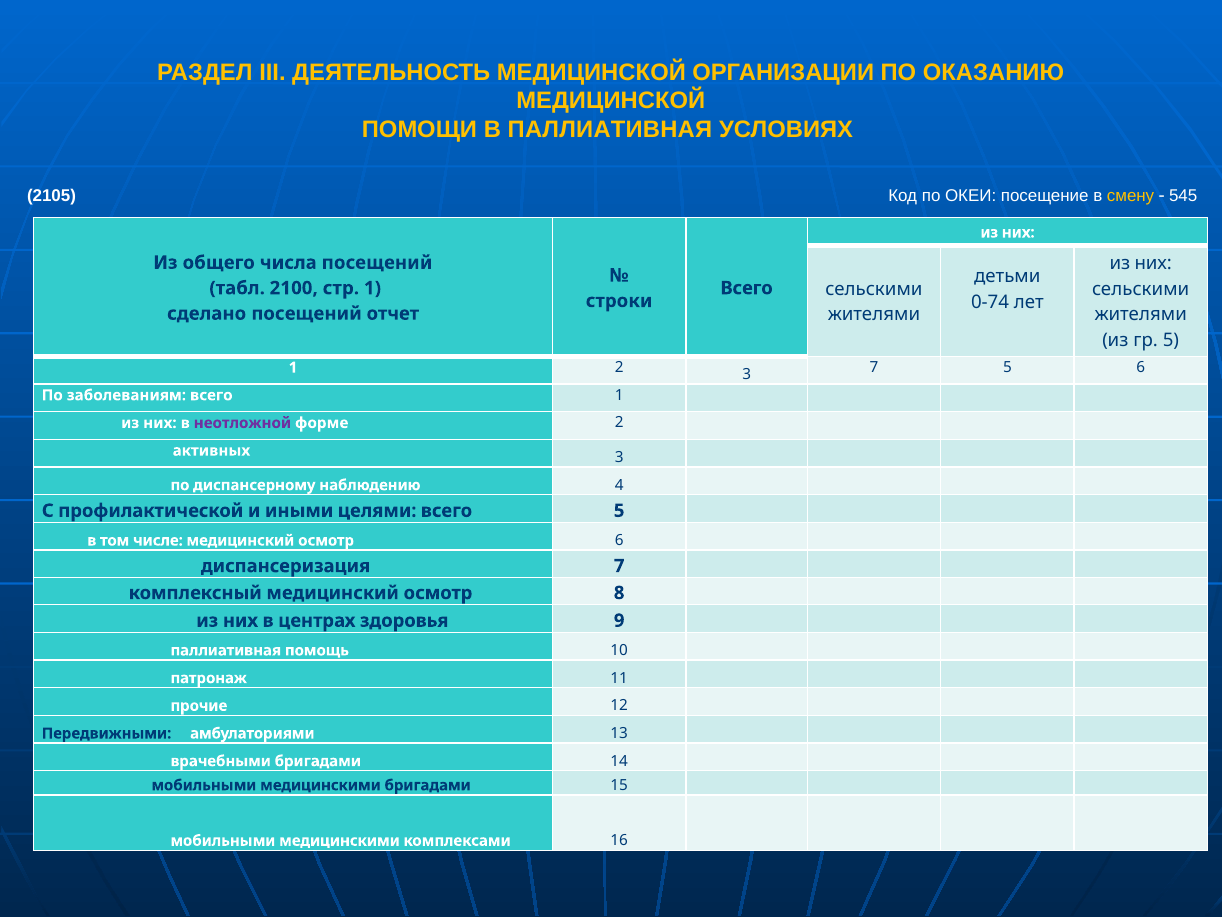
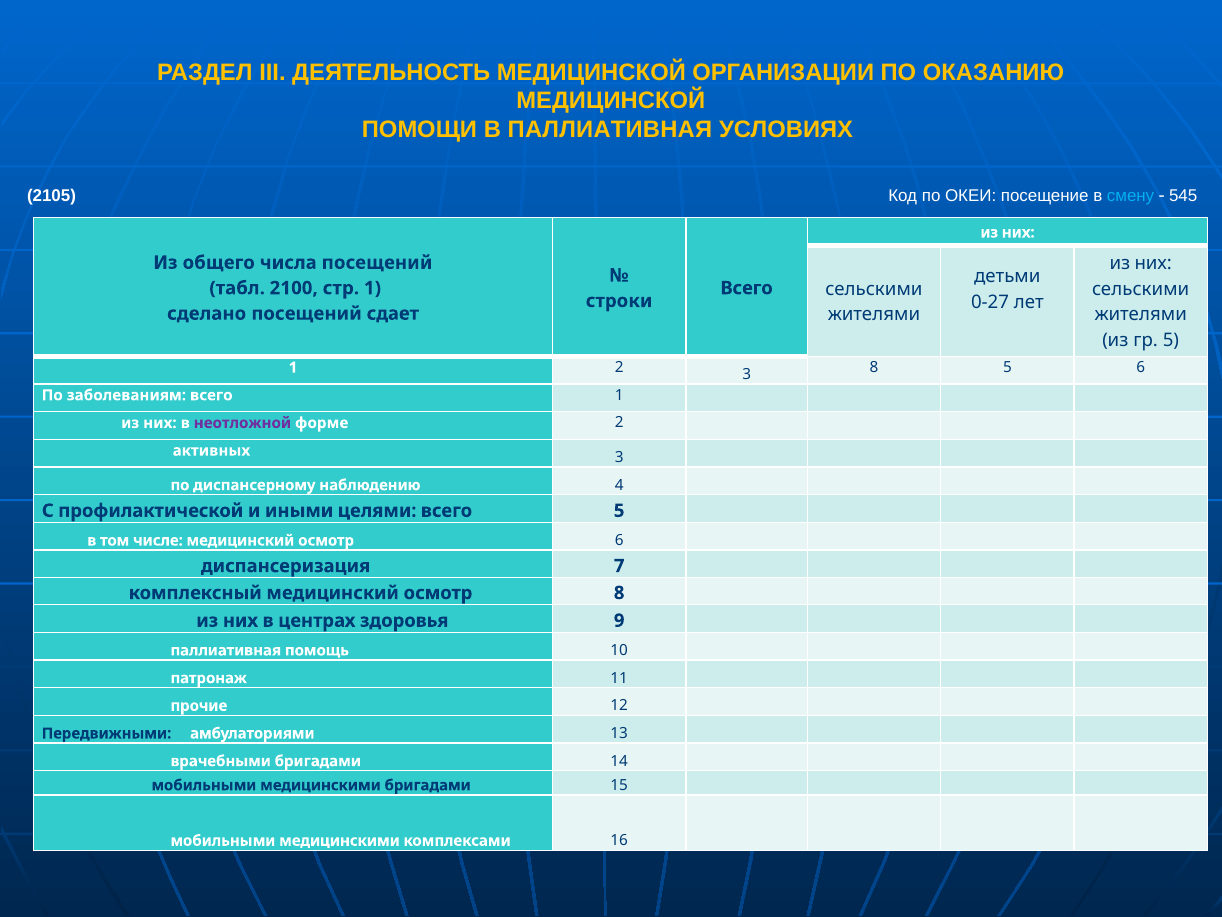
смену colour: yellow -> light blue (1131, 195)
0-74: 0-74 -> 0-27 (990, 302)
отчет: отчет -> сдает (393, 313)
7: 7 -> 8 (874, 367)
